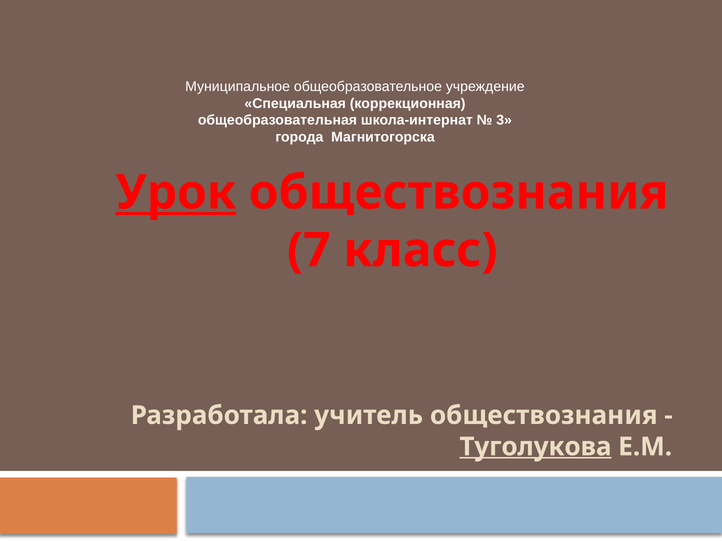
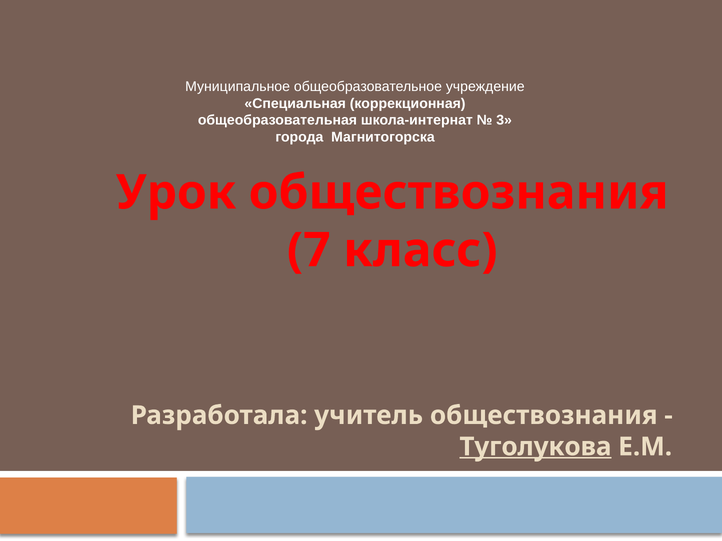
Урок underline: present -> none (176, 193)
